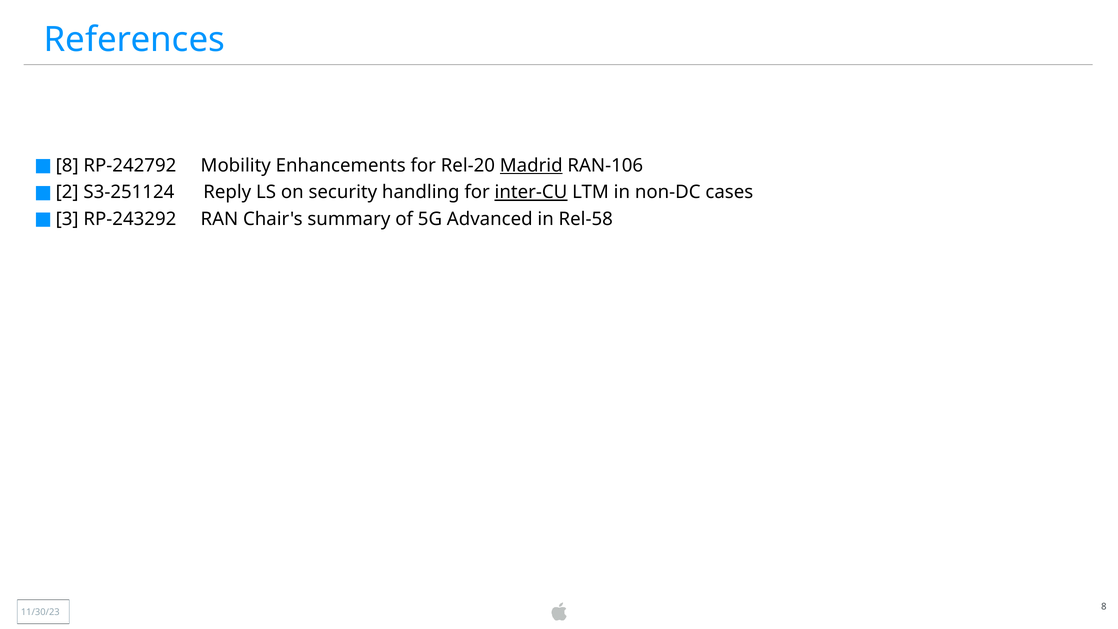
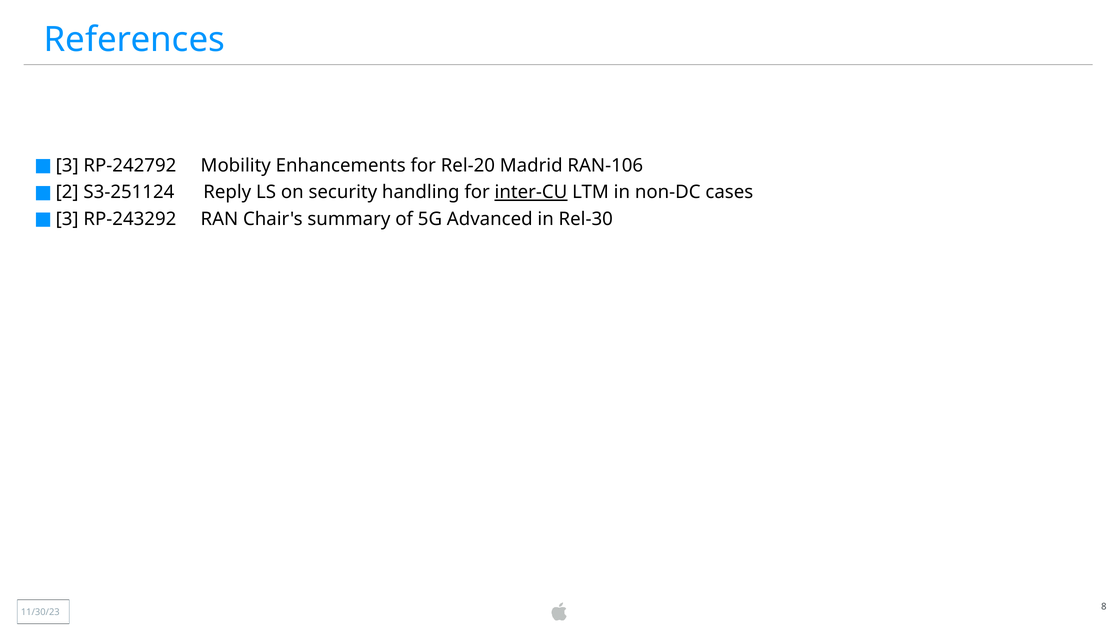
8: 8 -> 3 (67, 165)
Madrid underline: present -> none (531, 165)
Rel-58: Rel-58 -> Rel-30 (586, 219)
